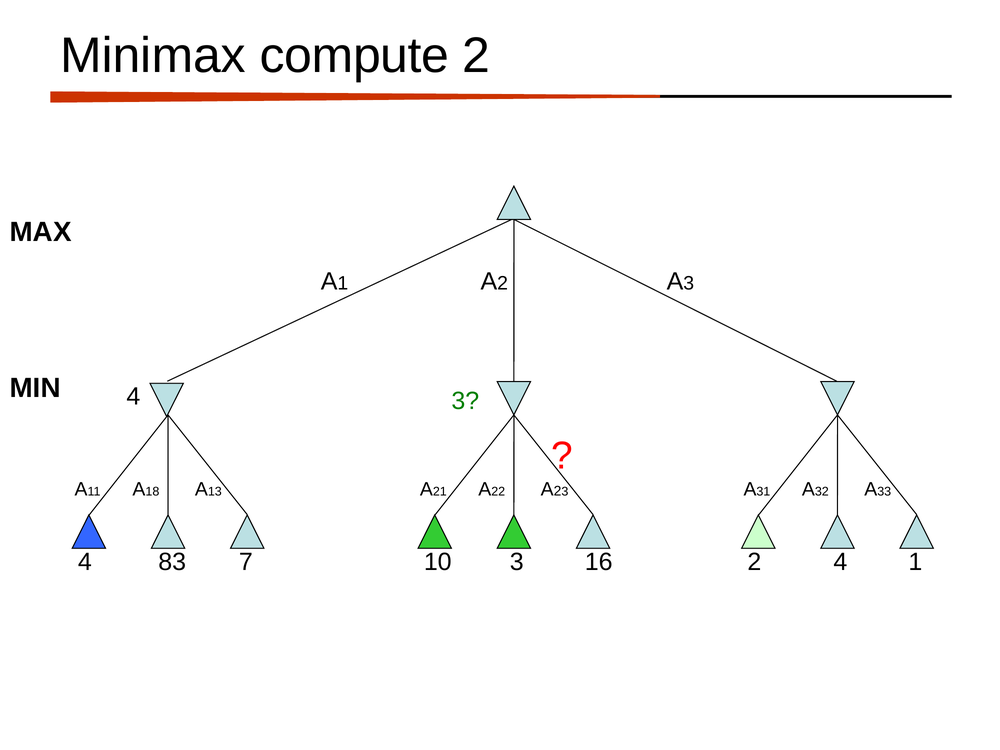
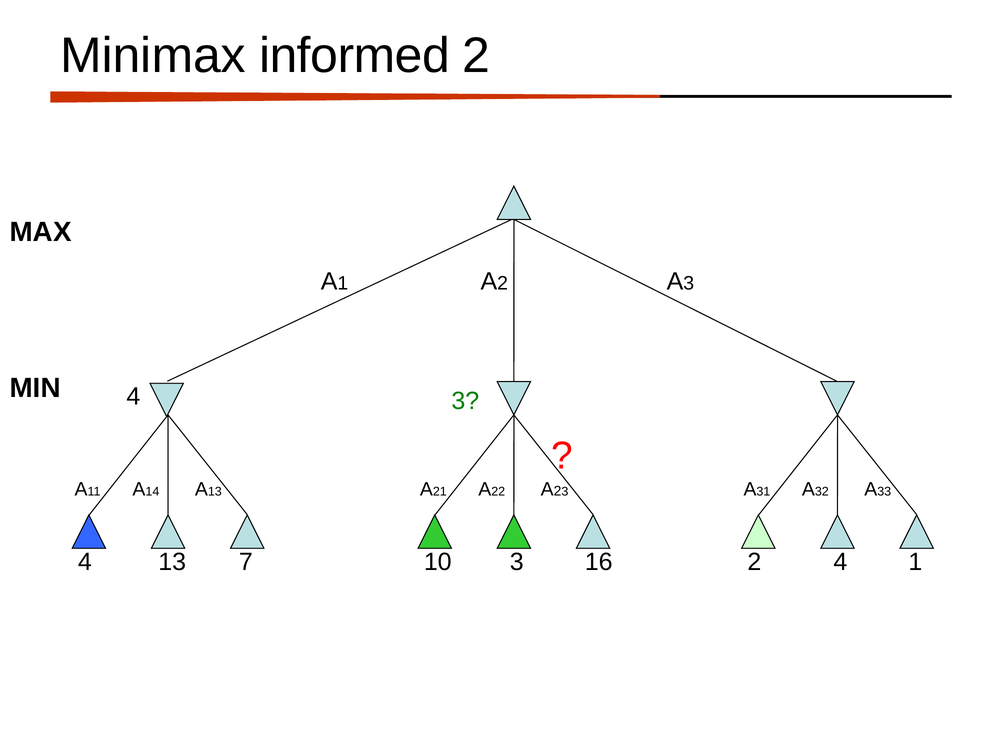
compute: compute -> informed (354, 56)
18: 18 -> 14 (152, 492)
4 83: 83 -> 13 (172, 562)
